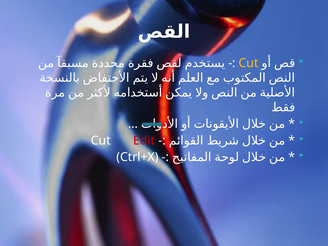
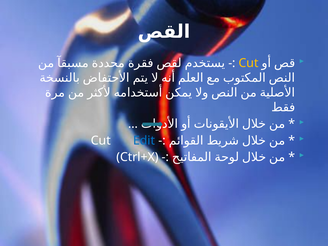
Edit colour: red -> blue (144, 141)
